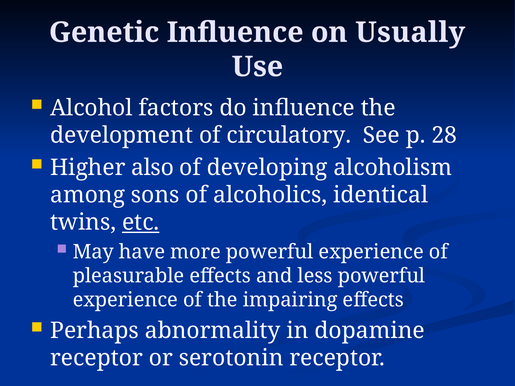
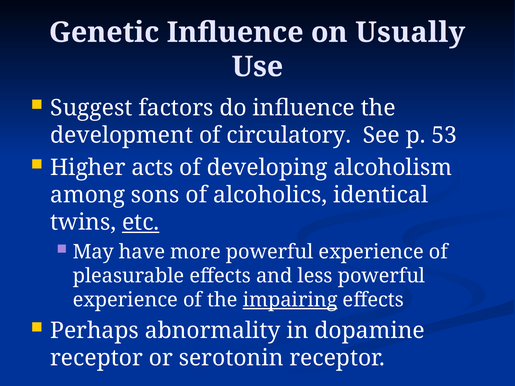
Alcohol: Alcohol -> Suggest (91, 108)
28: 28 -> 53 (444, 136)
also: also -> acts (152, 168)
impairing underline: none -> present (290, 300)
